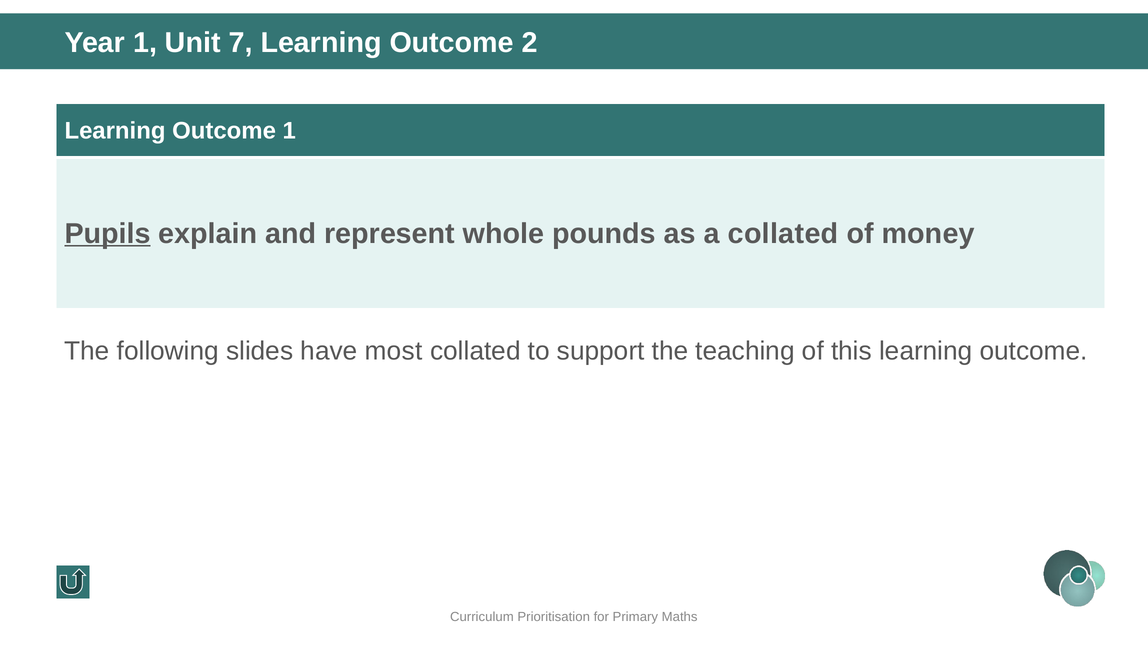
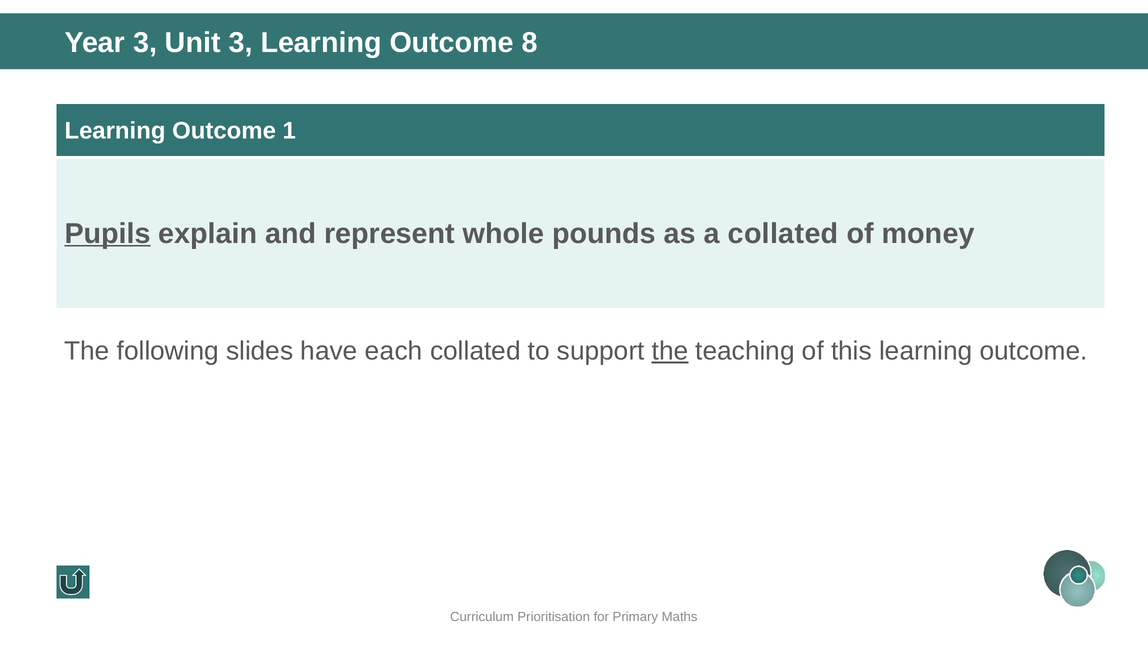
Year 1: 1 -> 3 (145, 43)
Unit 7: 7 -> 3 (241, 43)
2: 2 -> 8 (530, 43)
most: most -> each (394, 351)
the underline: none -> present (670, 351)
